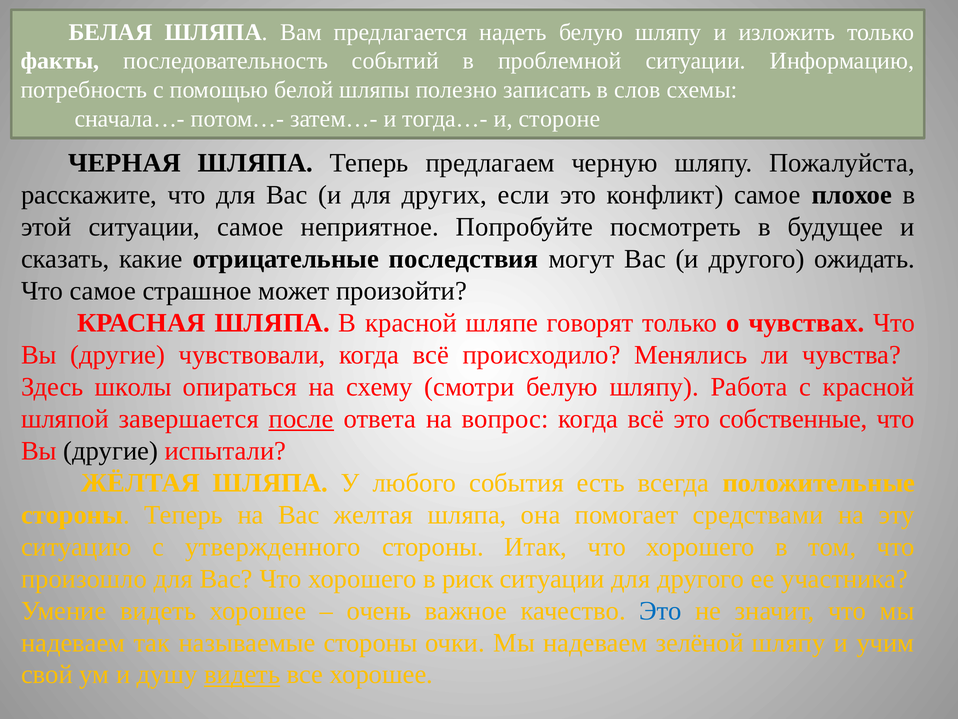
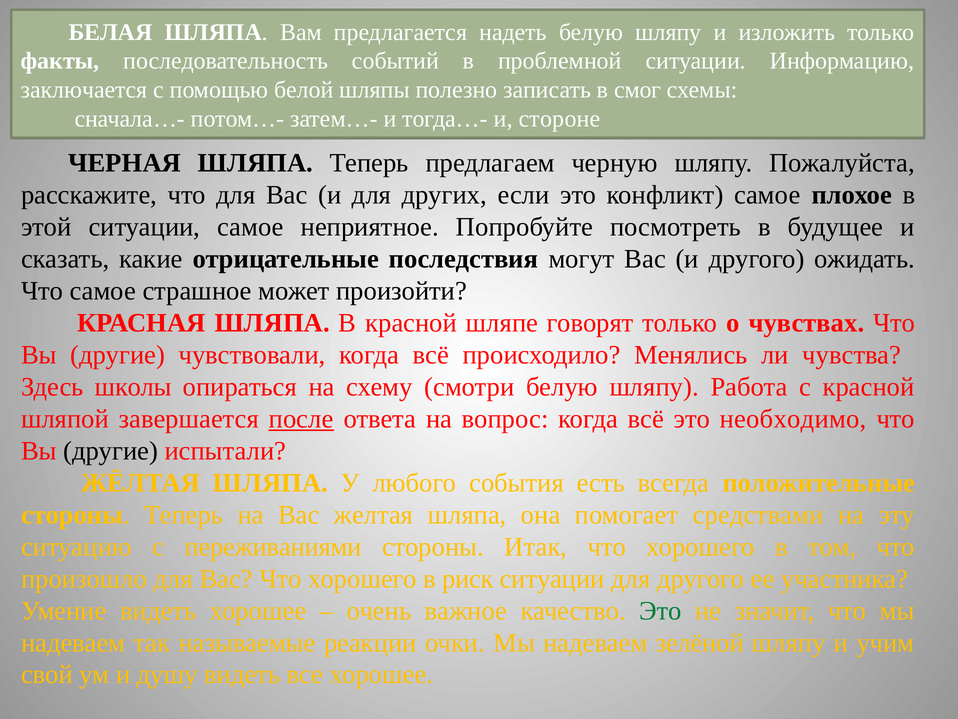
потребность: потребность -> заключается (84, 90)
слов: слов -> смог (638, 90)
собственные: собственные -> необходимо (793, 419)
утвержденного: утвержденного -> переживаниями (273, 546)
Это colour: blue -> green (661, 610)
называемые стороны: стороны -> реакции (370, 642)
видеть underline: present -> none (242, 674)
